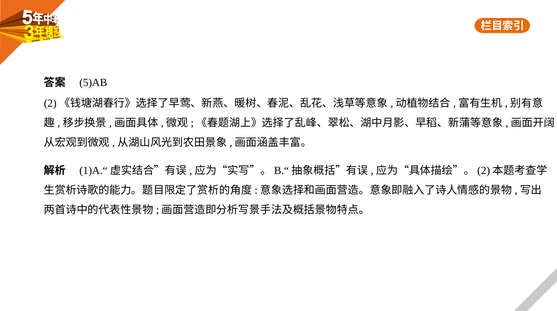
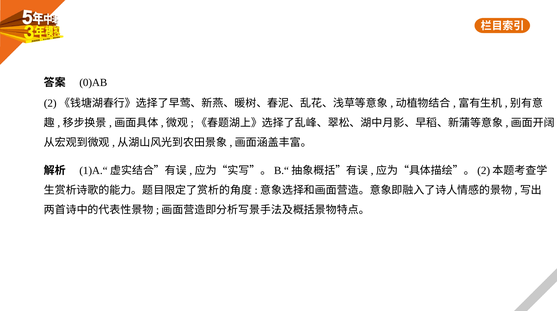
5)AB: 5)AB -> 0)AB (93, 83)
